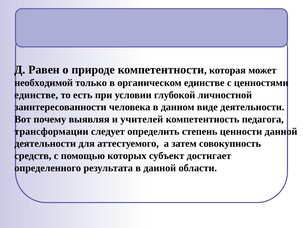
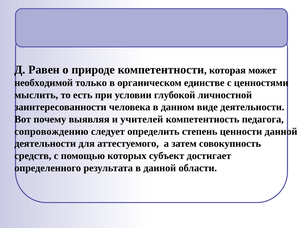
единстве: единстве -> мыслить (36, 95)
трансформации: трансформации -> сопровождению (51, 131)
